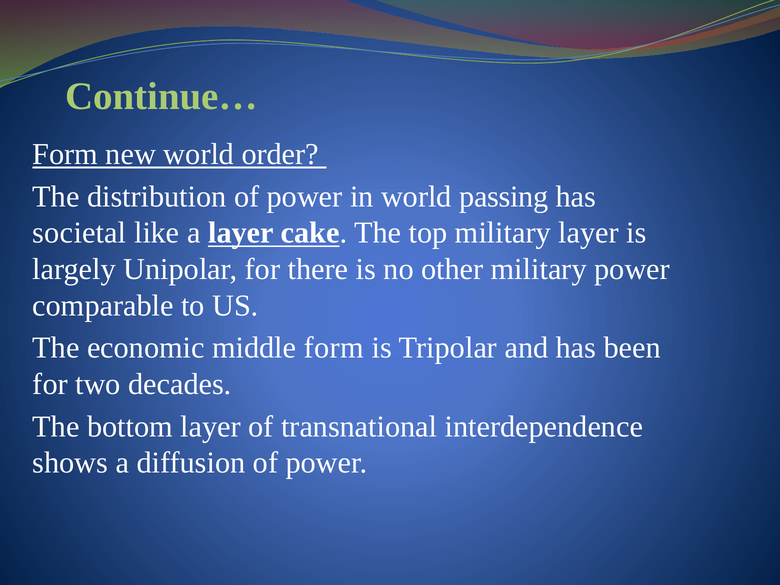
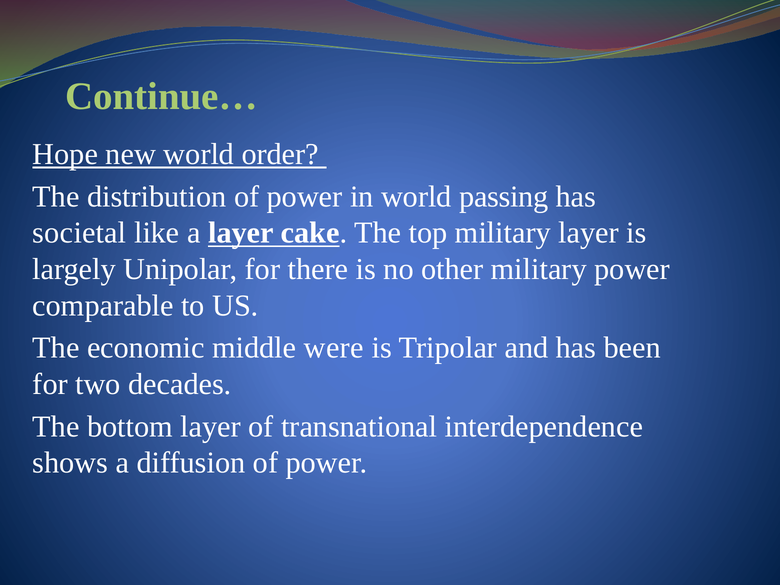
Form: Form -> Hope (65, 154)
middle form: form -> were (334, 348)
